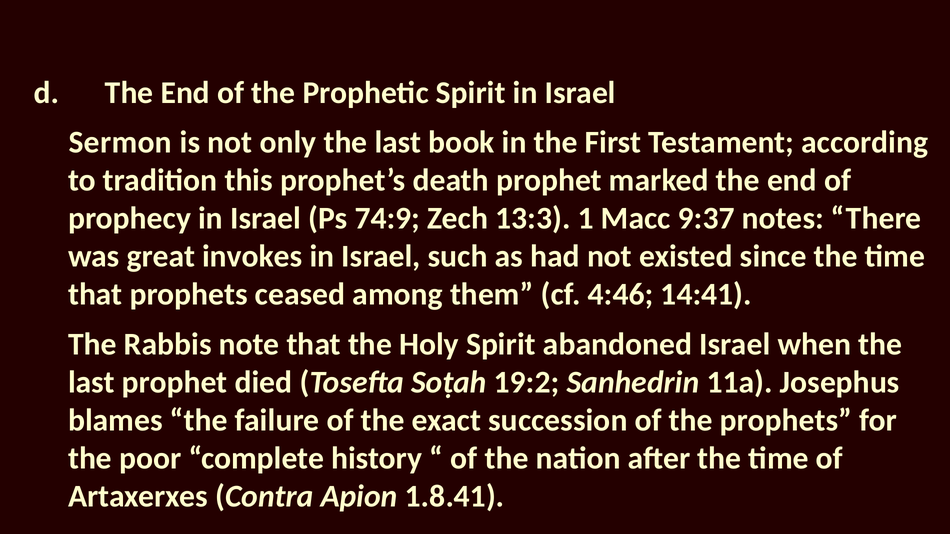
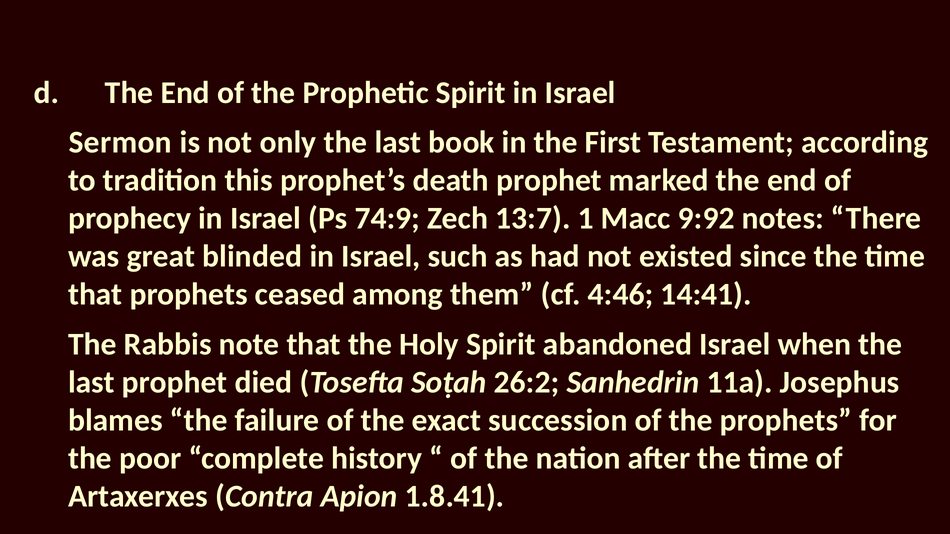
13:3: 13:3 -> 13:7 (533, 219)
9:37: 9:37 -> 9:92 (706, 219)
invokes: invokes -> blinded (252, 257)
19:2: 19:2 -> 26:2 (527, 383)
